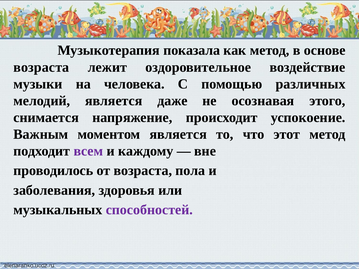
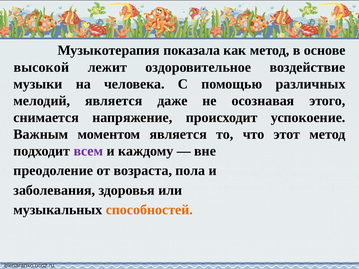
возраста: возраста -> высокой (41, 67)
проводилось: проводилось -> преодоление (53, 171)
способностей colour: purple -> orange (149, 210)
